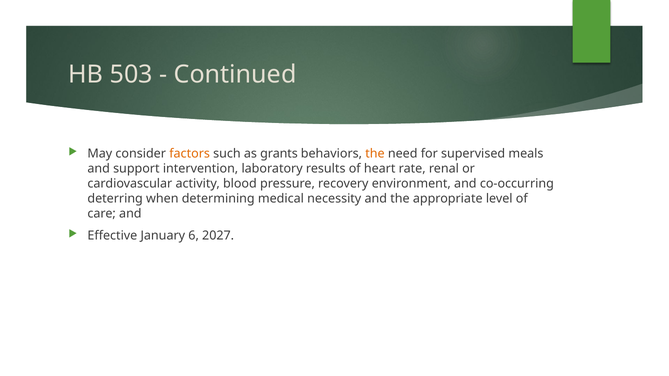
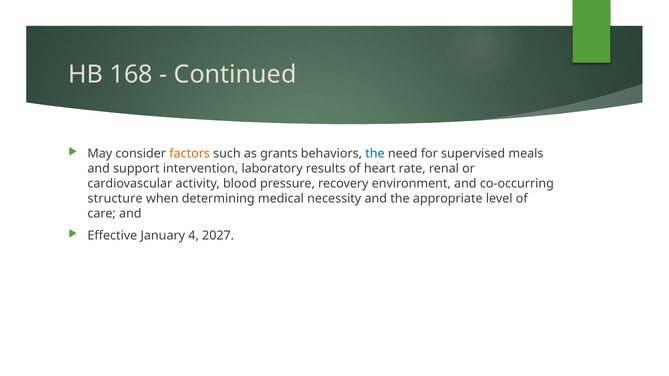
503: 503 -> 168 (131, 75)
the colour: orange -> blue (375, 154)
deterring: deterring -> structure (115, 199)
6: 6 -> 4 (194, 236)
